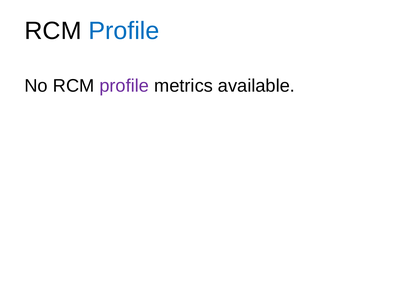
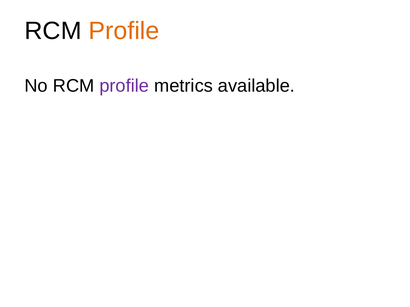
Profile colour: blue -> orange (124, 31)
